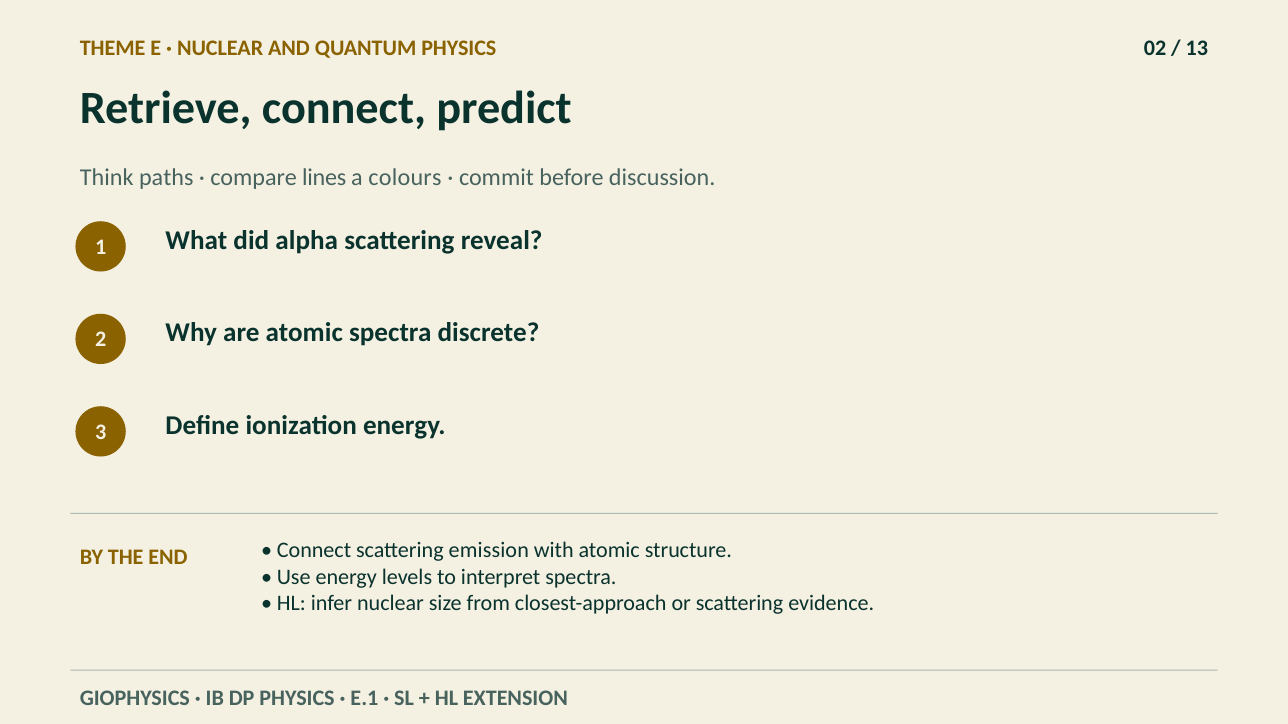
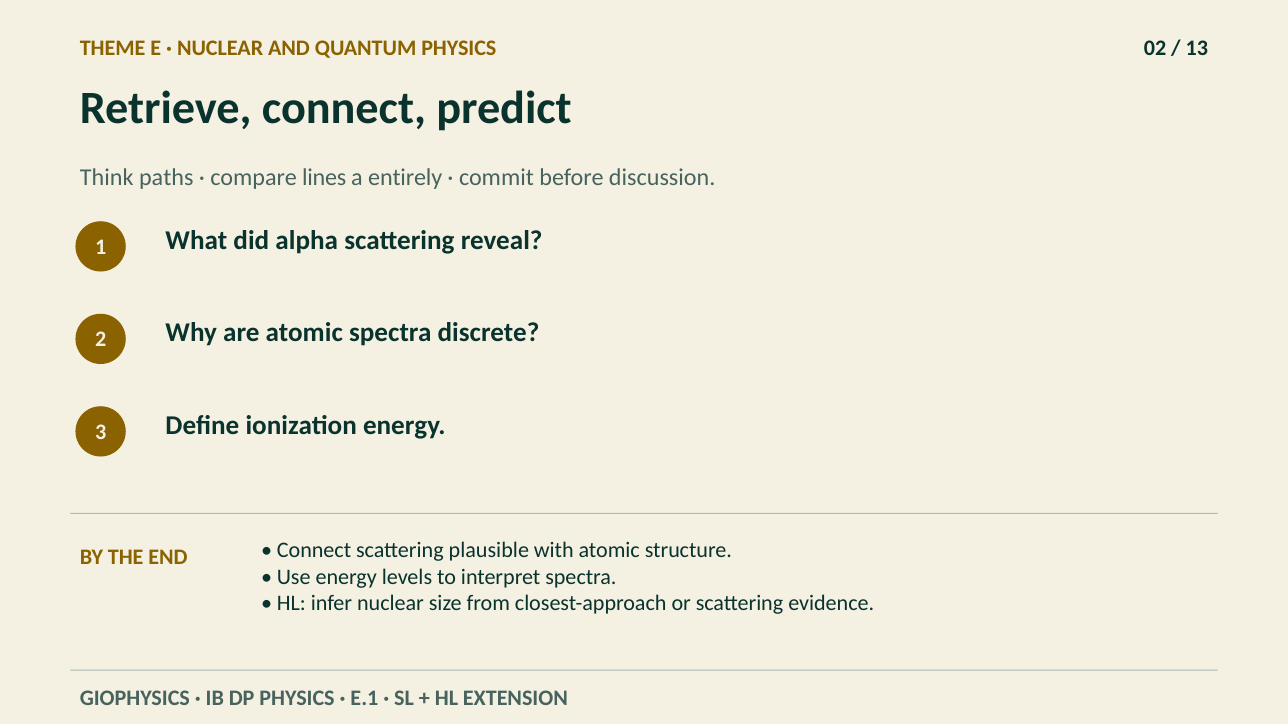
colours: colours -> entirely (405, 178)
emission: emission -> plausible (489, 551)
